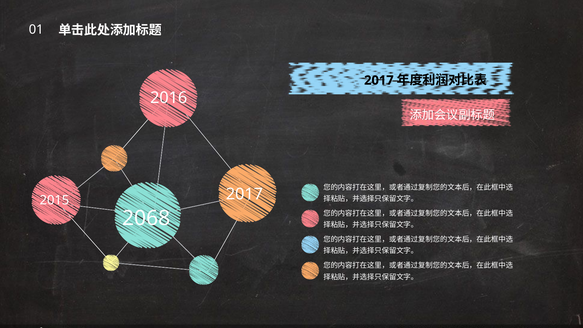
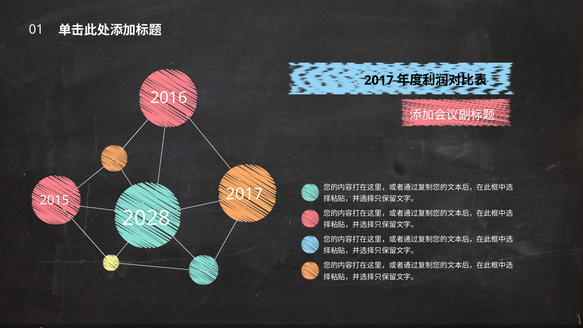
2068: 2068 -> 2028 (146, 218)
